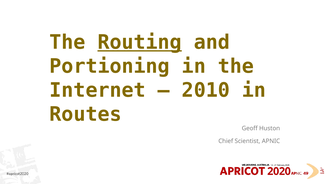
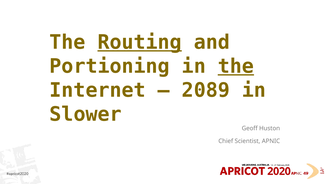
the underline: none -> present (236, 66)
2010: 2010 -> 2089 (206, 90)
Routes: Routes -> Slower (86, 114)
